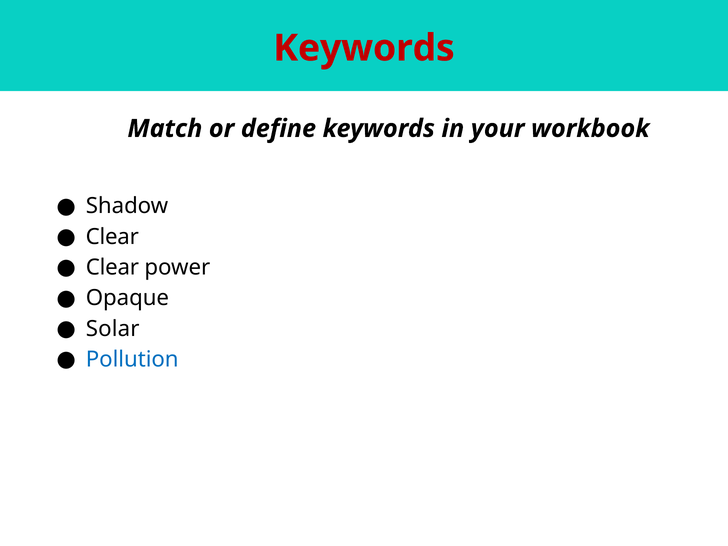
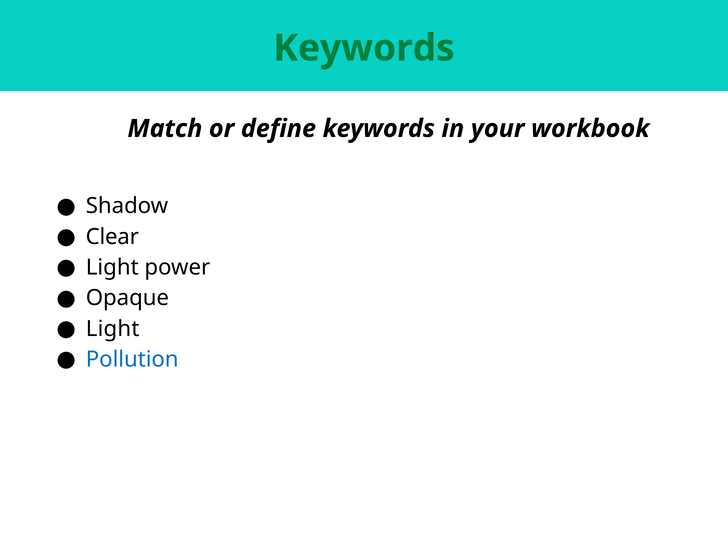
Keywords colour: red -> green (364, 48)
Clear: Clear -> Light (112, 267)
Solar: Solar -> Light (113, 329)
